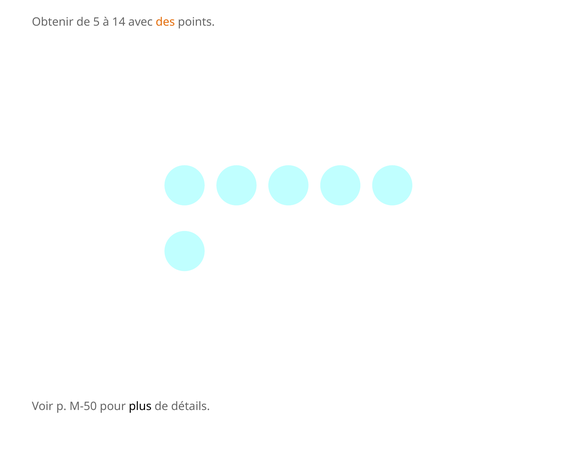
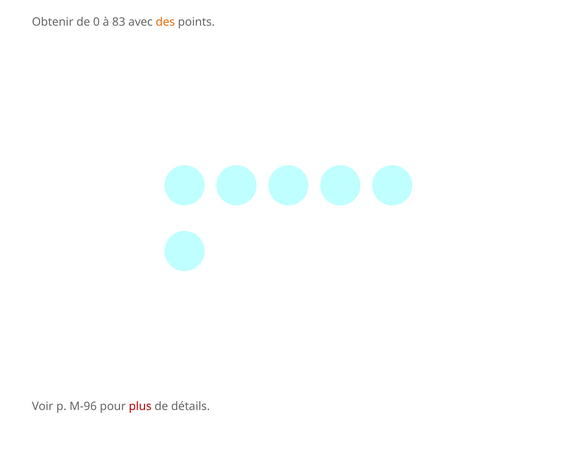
5: 5 -> 0 (96, 22)
14: 14 -> 83 (119, 22)
M-50: M-50 -> M-96 (83, 406)
plus colour: black -> red (140, 406)
